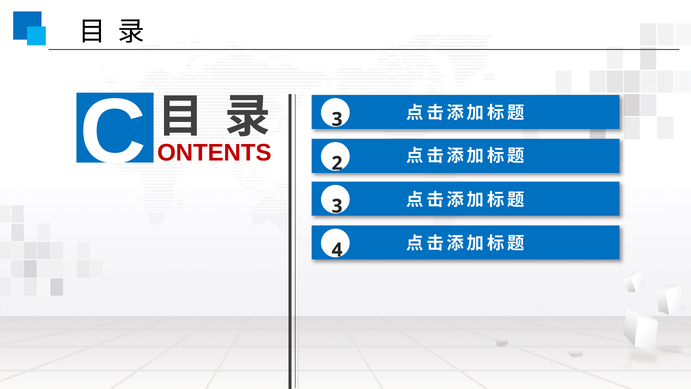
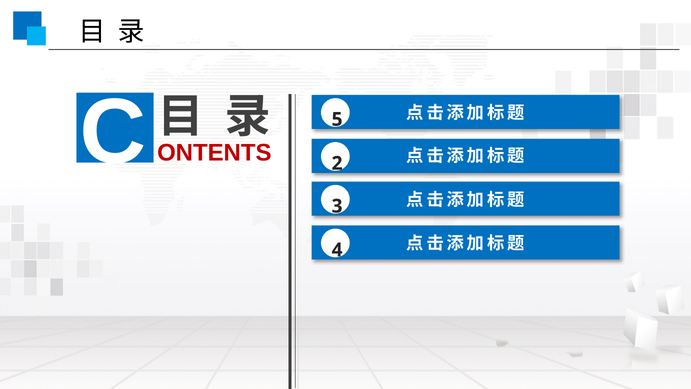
C 3: 3 -> 5 (337, 119)
